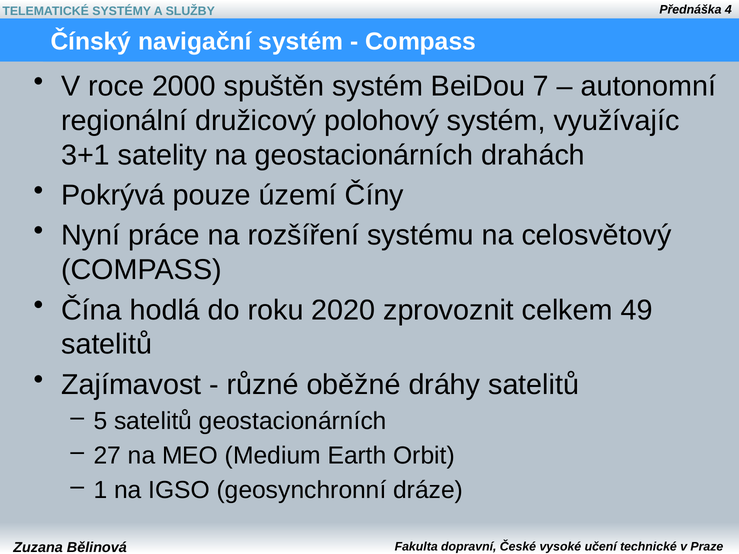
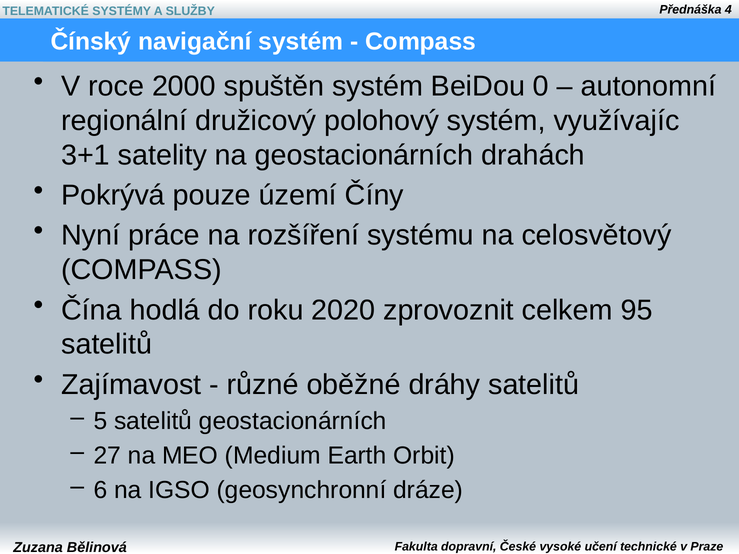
7: 7 -> 0 (541, 86)
49: 49 -> 95 (637, 310)
1: 1 -> 6 (100, 490)
